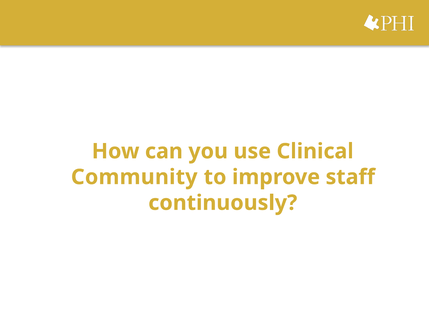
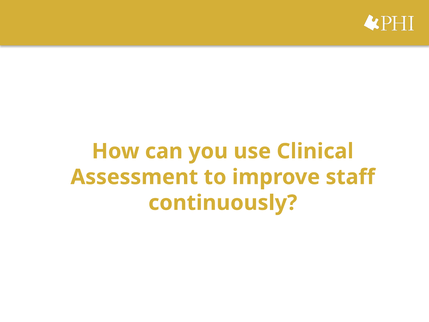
Community: Community -> Assessment (134, 177)
